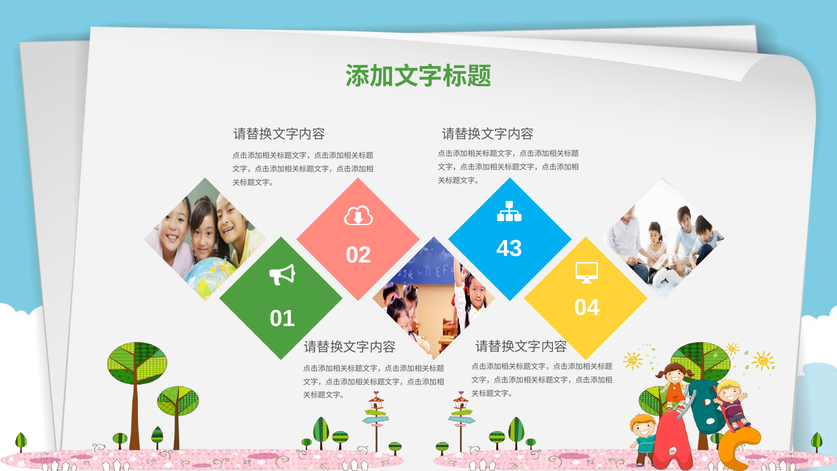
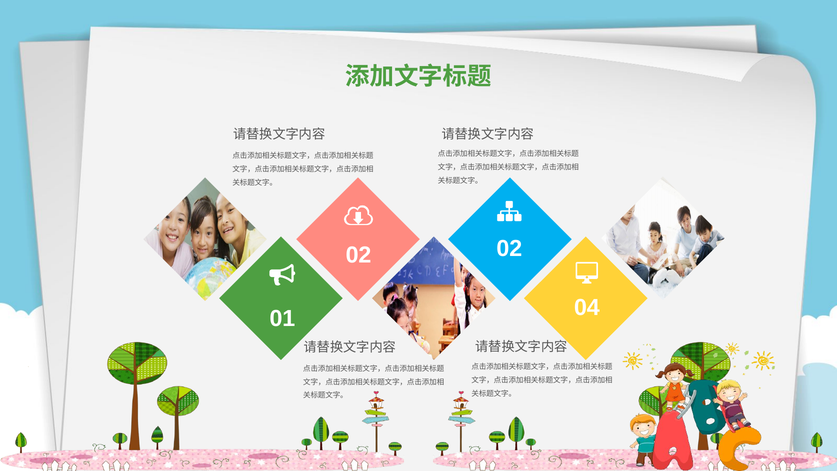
02 43: 43 -> 02 (509, 249)
